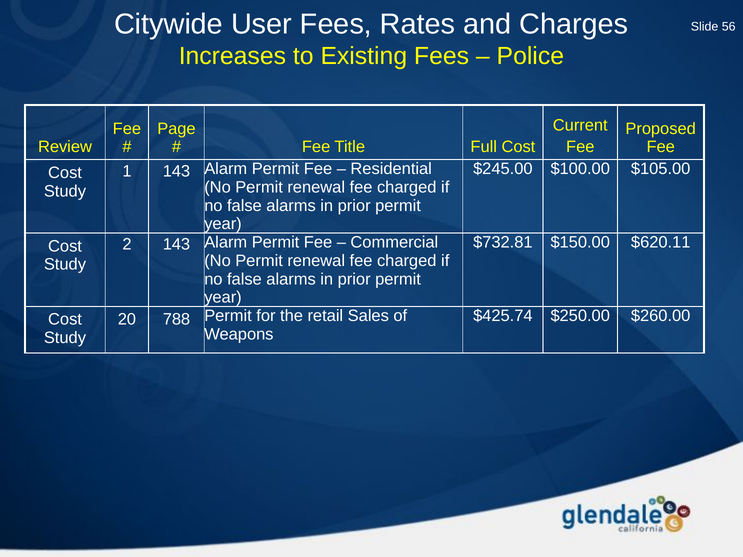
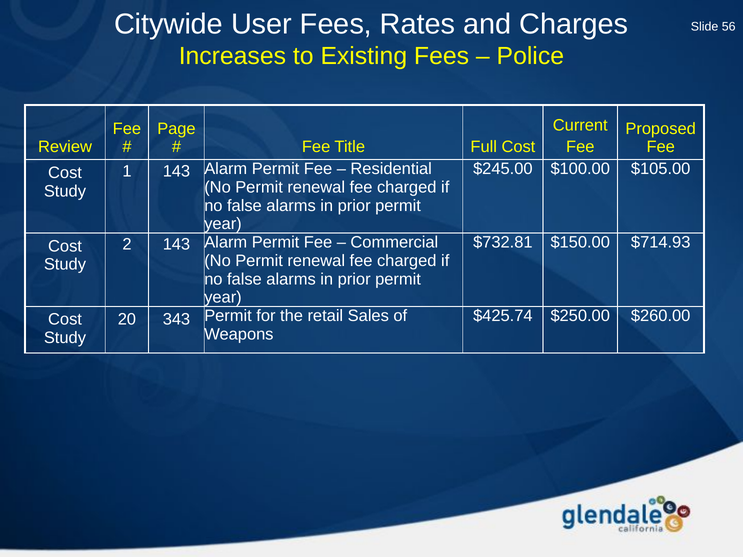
$620.11: $620.11 -> $714.93 (661, 243)
788: 788 -> 343 (176, 320)
